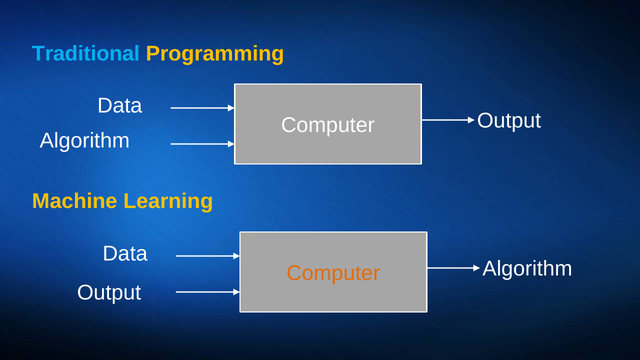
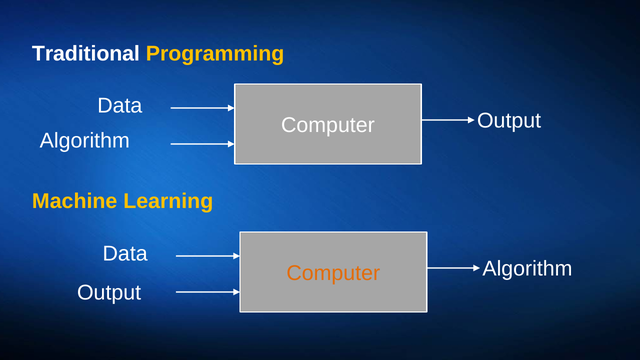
Traditional colour: light blue -> white (86, 54)
